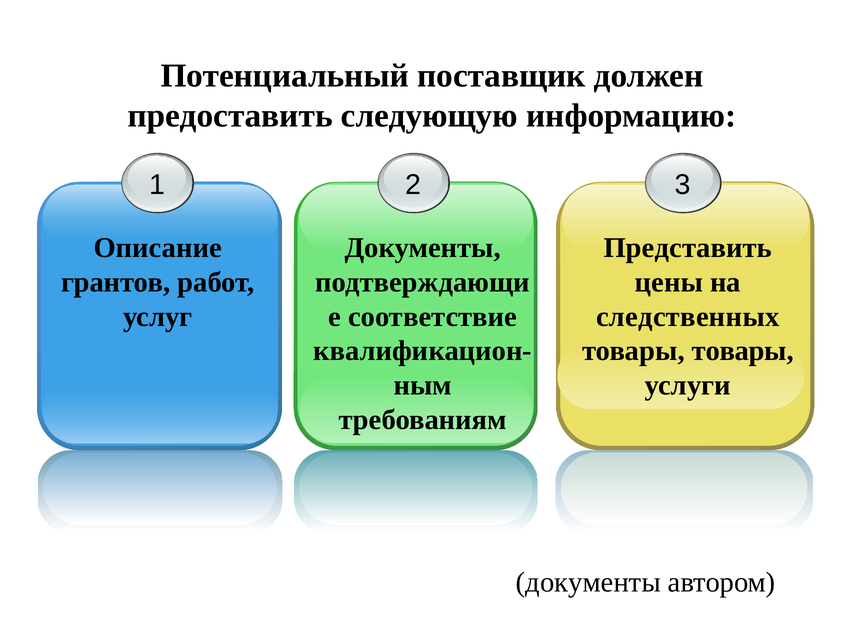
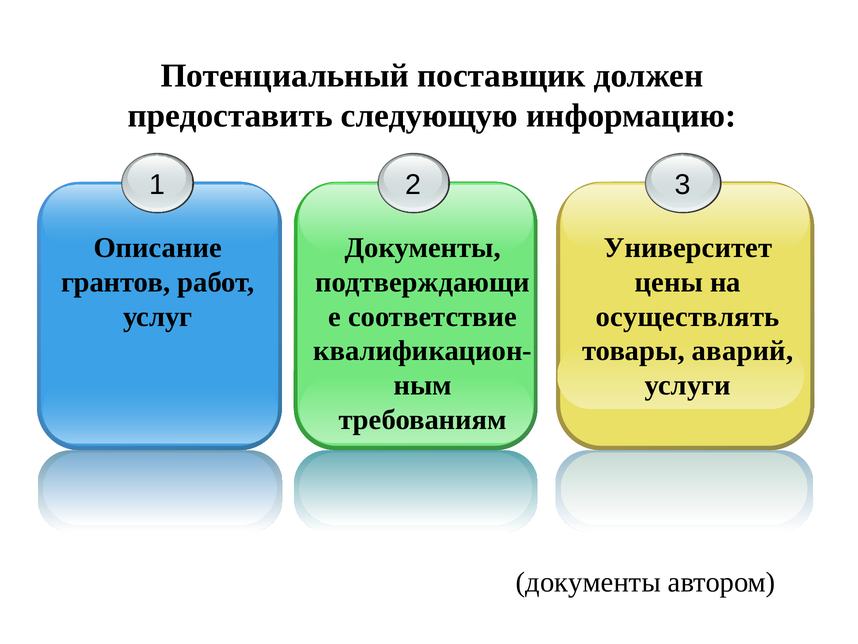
Представить: Представить -> Университет (688, 248)
следственных: следственных -> осуществлять (688, 316)
товары товары: товары -> аварий (743, 351)
